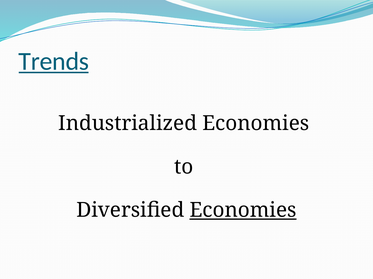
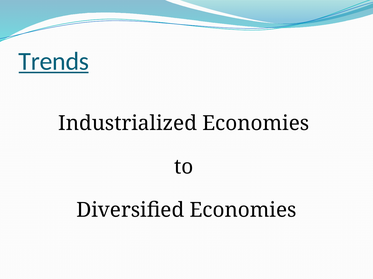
Economies underline: present -> none (243, 211)
